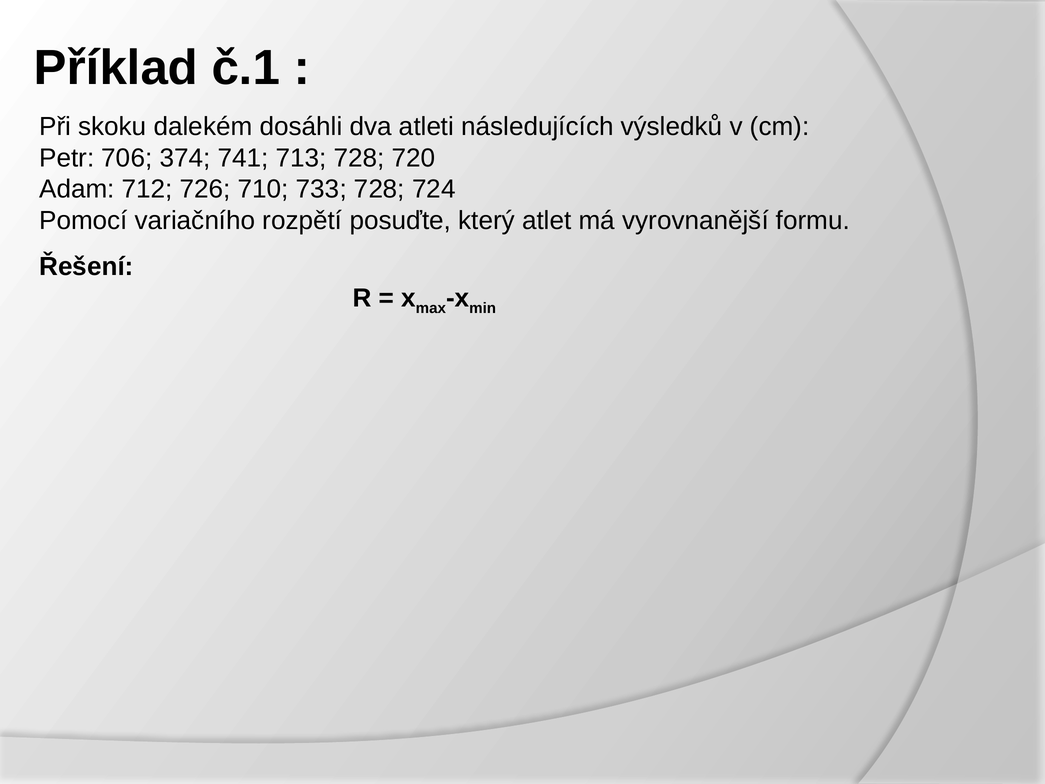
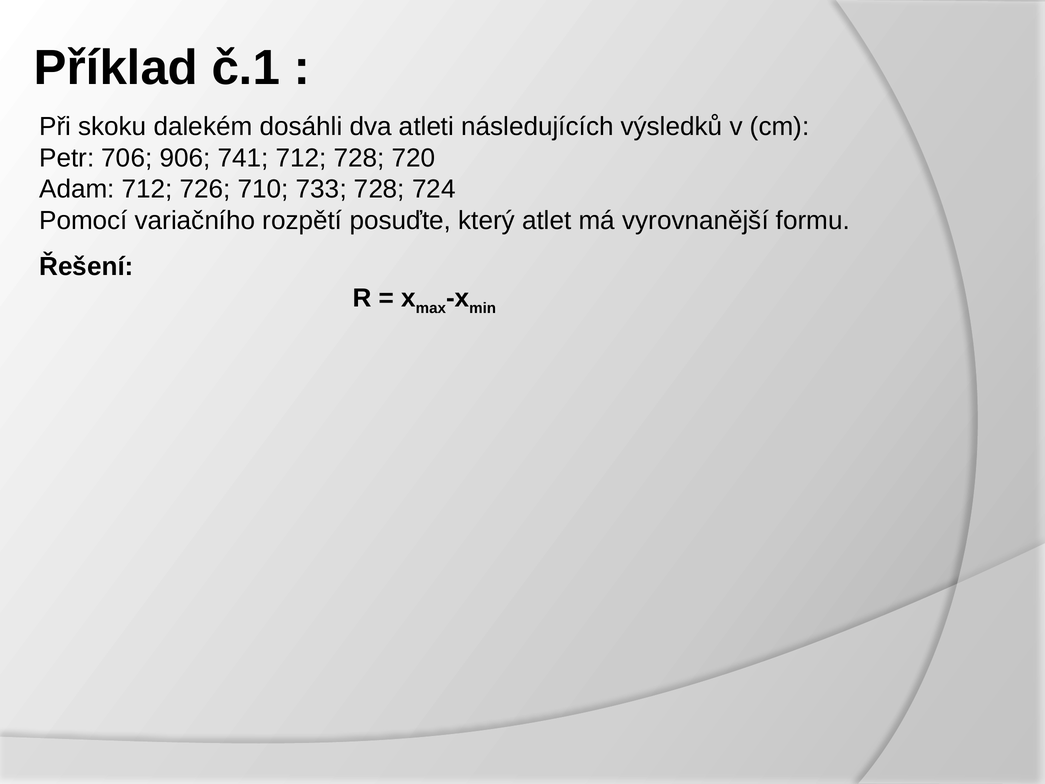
374: 374 -> 906 (185, 158)
741 713: 713 -> 712 (301, 158)
